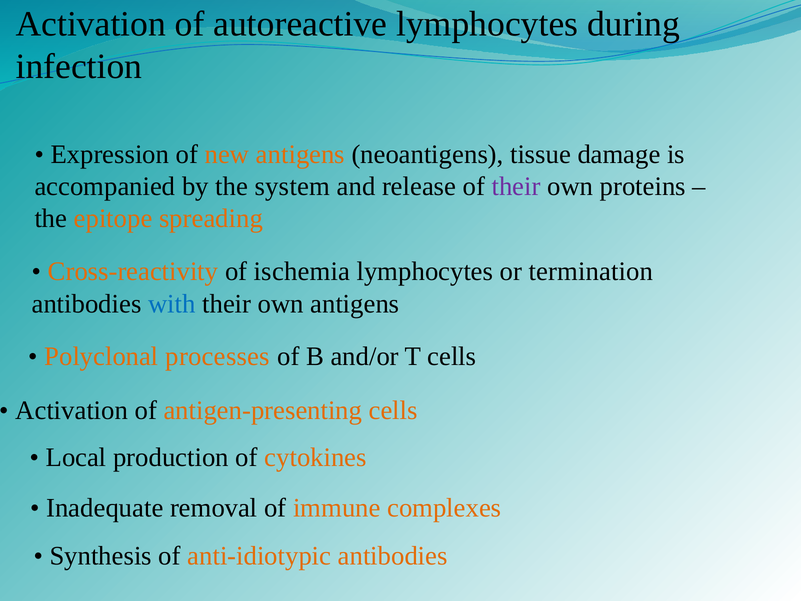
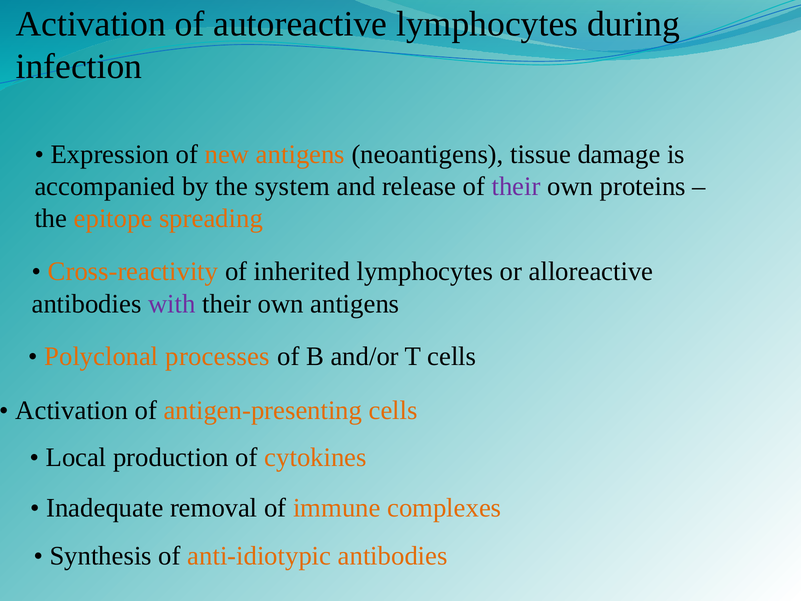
ischemia: ischemia -> inherited (302, 272)
termination: termination -> alloreactive (591, 272)
with colour: blue -> purple (172, 304)
